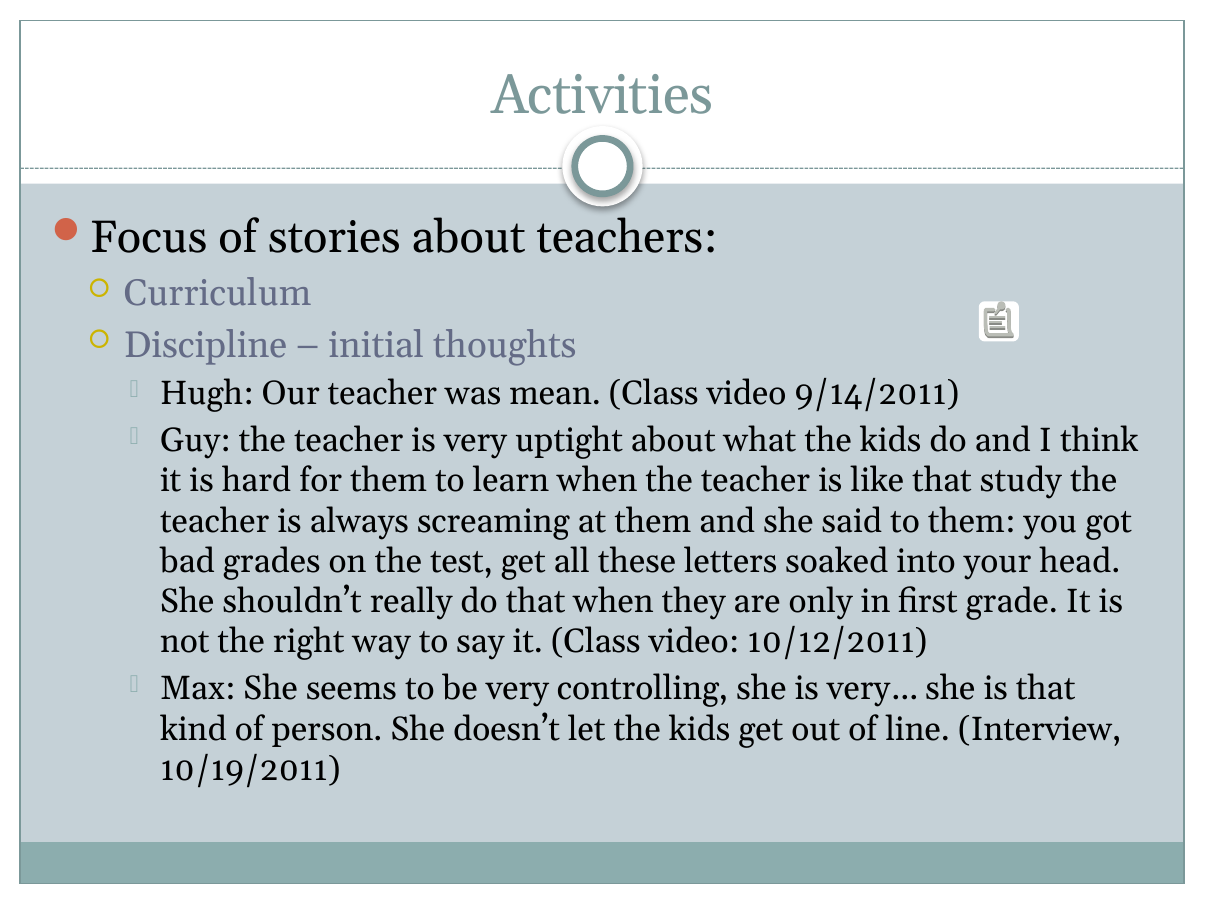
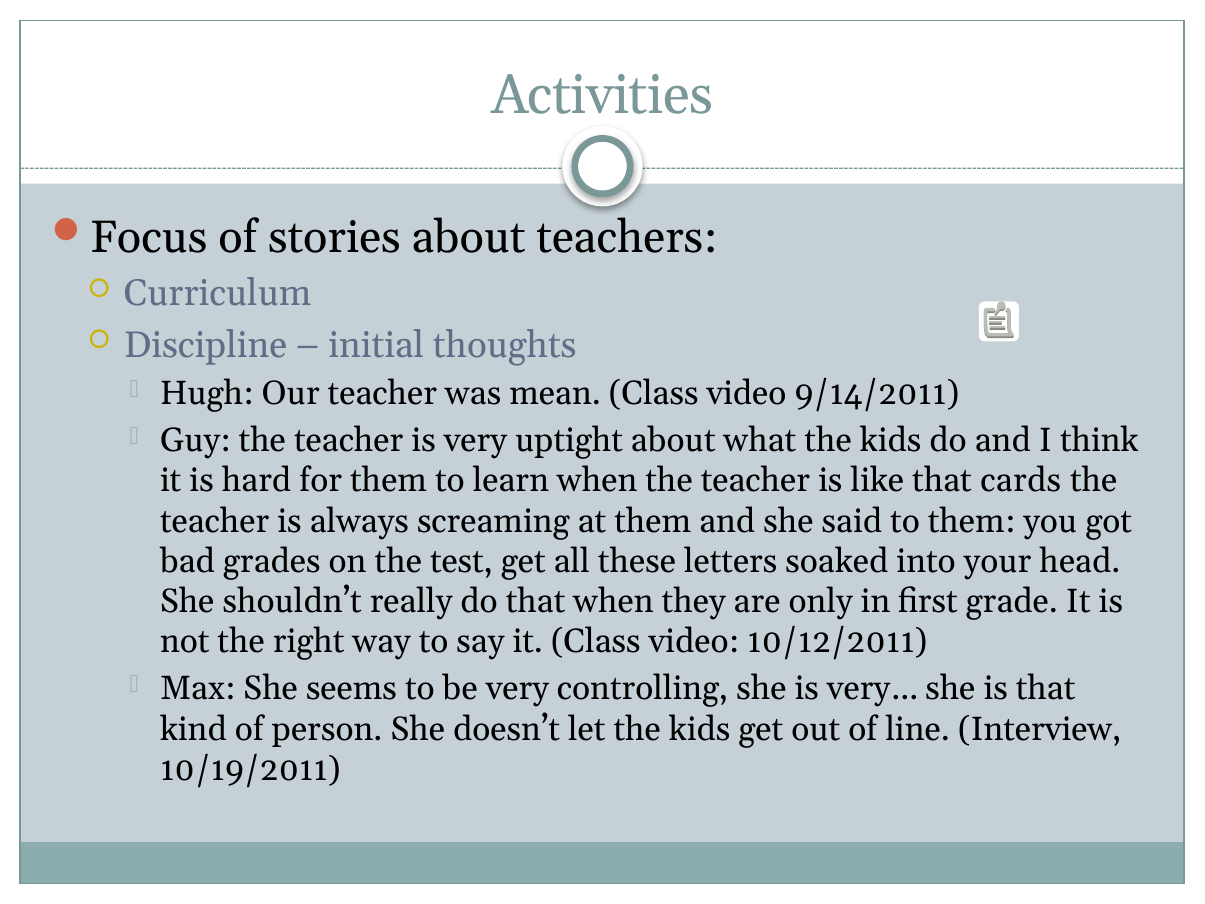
study: study -> cards (1021, 481)
